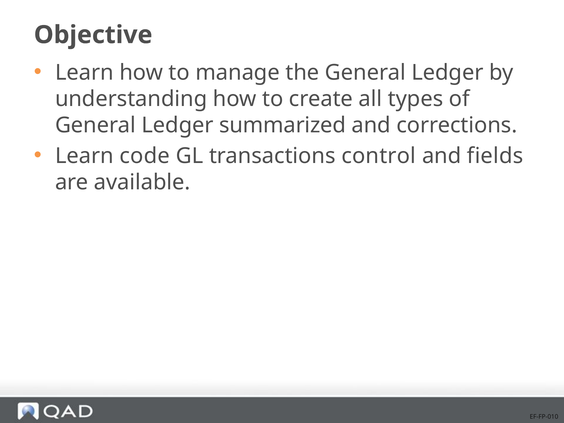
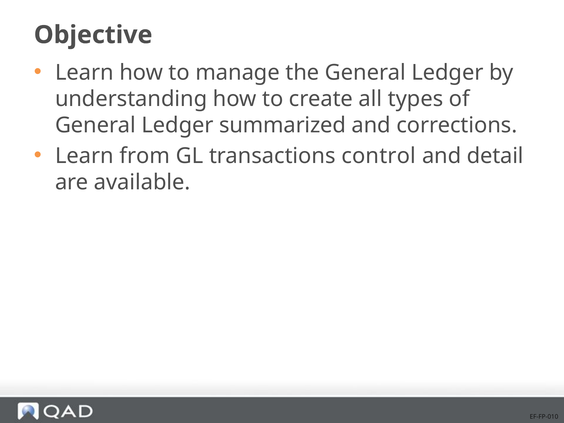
code: code -> from (145, 156)
fields: fields -> detail (495, 156)
